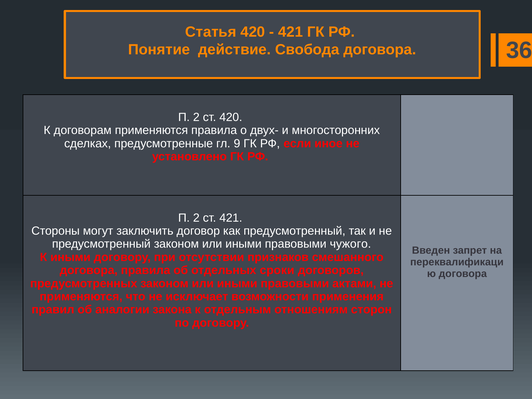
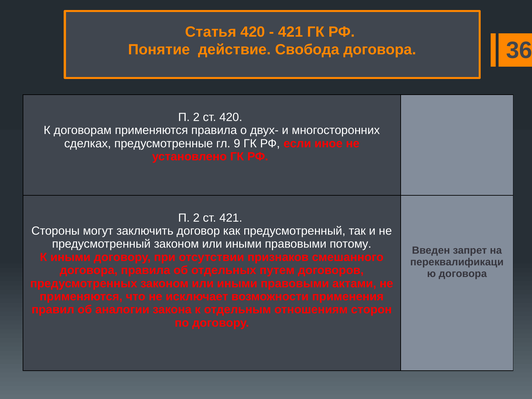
чужого: чужого -> потому (351, 244)
сроки: сроки -> путем (277, 270)
